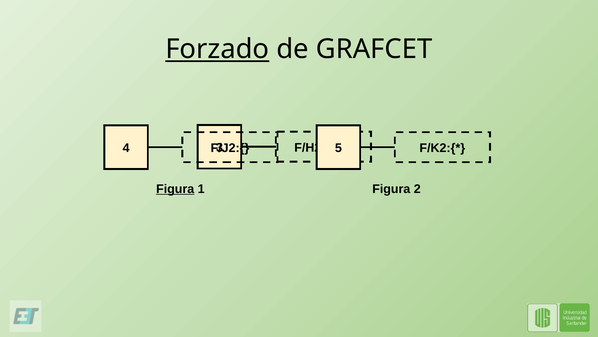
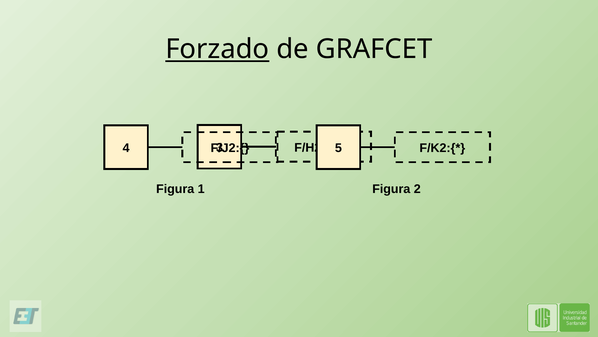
Figura underline: present -> none (175, 189)
